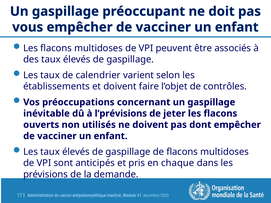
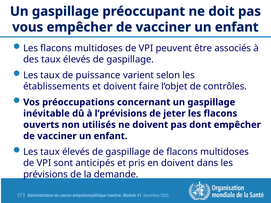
calendrier: calendrier -> puissance (98, 75)
en chaque: chaque -> doivent (178, 163)
